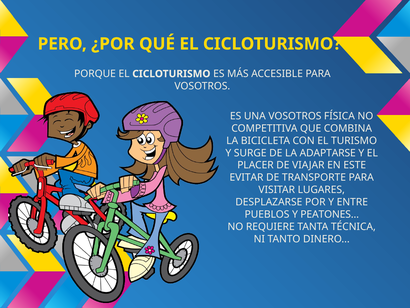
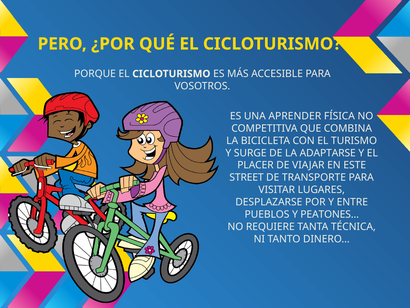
UNA VOSOTROS: VOSOTROS -> APRENDER (295, 116)
EVITAR: EVITAR -> STREET (247, 177)
